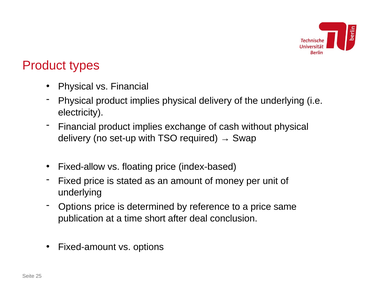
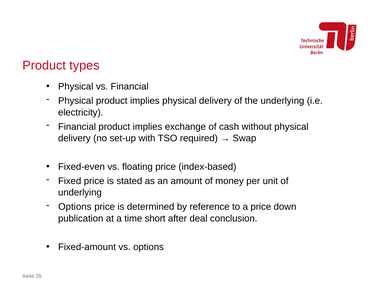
Fixed-allow: Fixed-allow -> Fixed-even (81, 166)
same: same -> down (285, 206)
